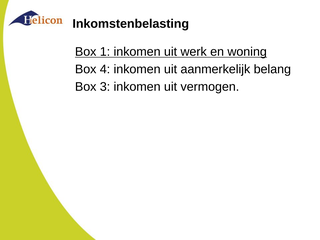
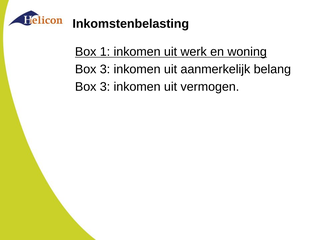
4: 4 -> 3 (105, 69)
